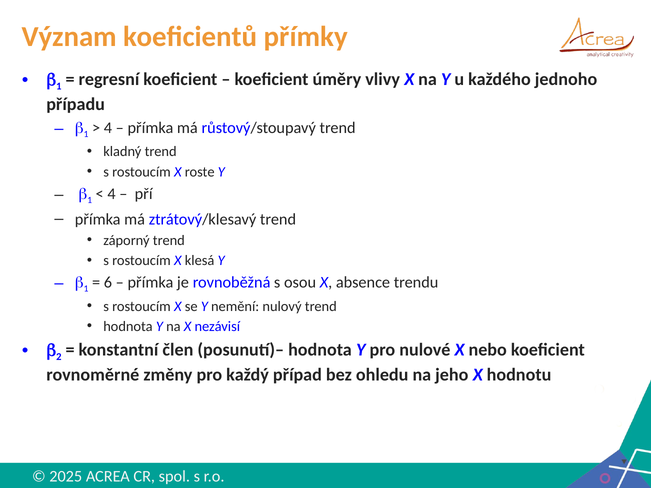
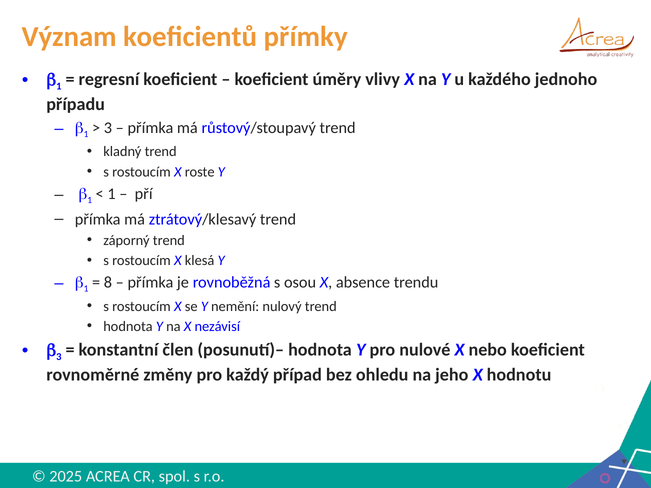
4: 4 -> 3 (108, 128)
4: 4 -> 1 (112, 194)
6: 6 -> 8 (108, 283)
2: 2 -> 3 (59, 357)
